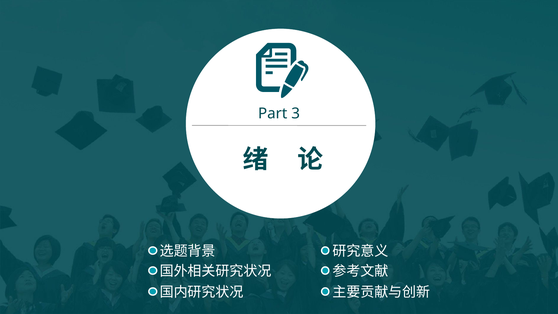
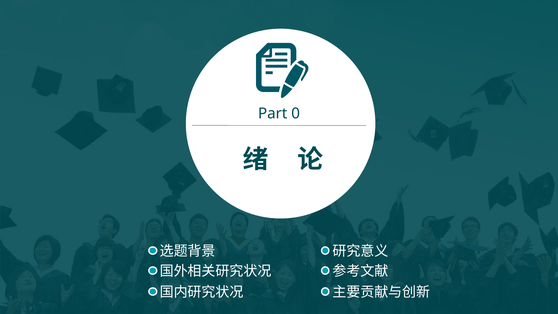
3: 3 -> 0 (296, 113)
